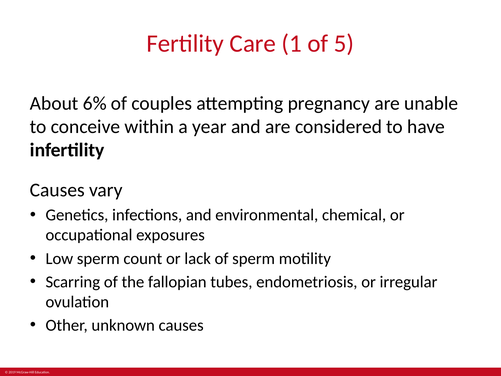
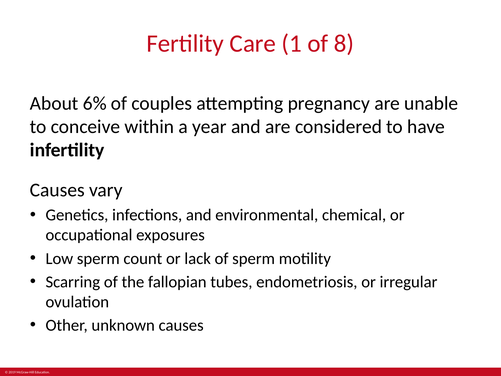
5: 5 -> 8 (344, 44)
